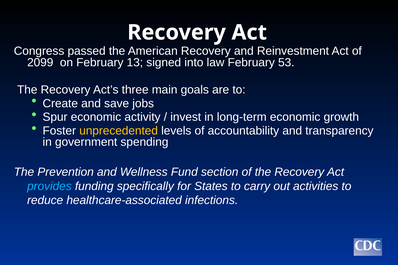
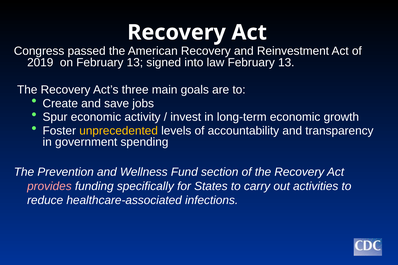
2099: 2099 -> 2019 (40, 62)
law February 53: 53 -> 13 (286, 62)
provides colour: light blue -> pink (49, 186)
